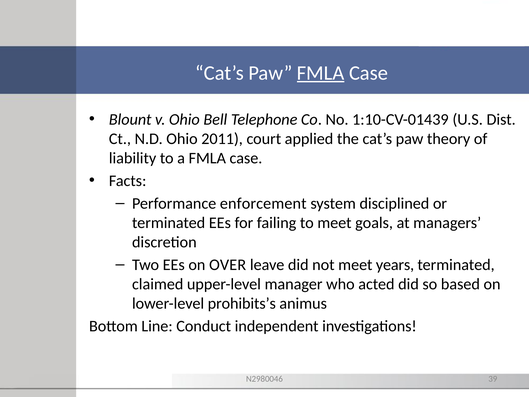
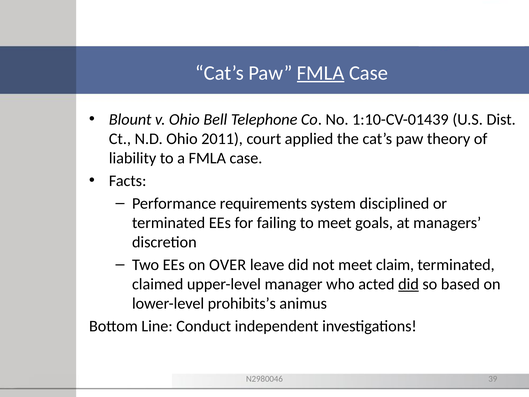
enforcement: enforcement -> requirements (263, 203)
years: years -> claim (395, 265)
did underline: none -> present (409, 284)
